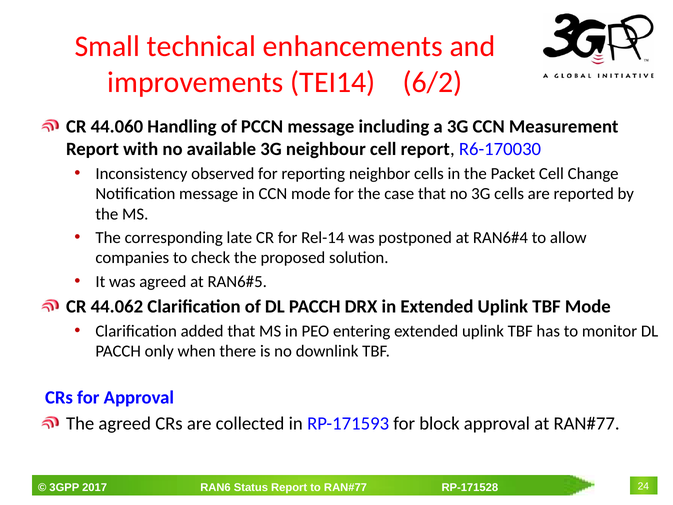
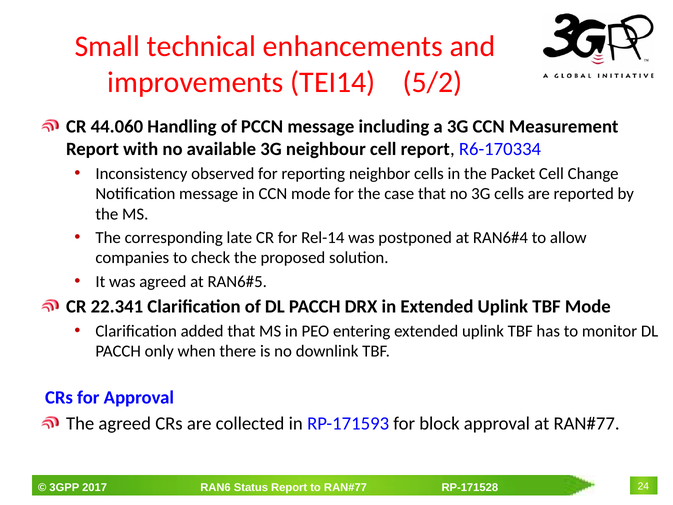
6/2: 6/2 -> 5/2 (433, 82)
R6-170030: R6-170030 -> R6-170334 (500, 149)
44.062: 44.062 -> 22.341 (117, 307)
